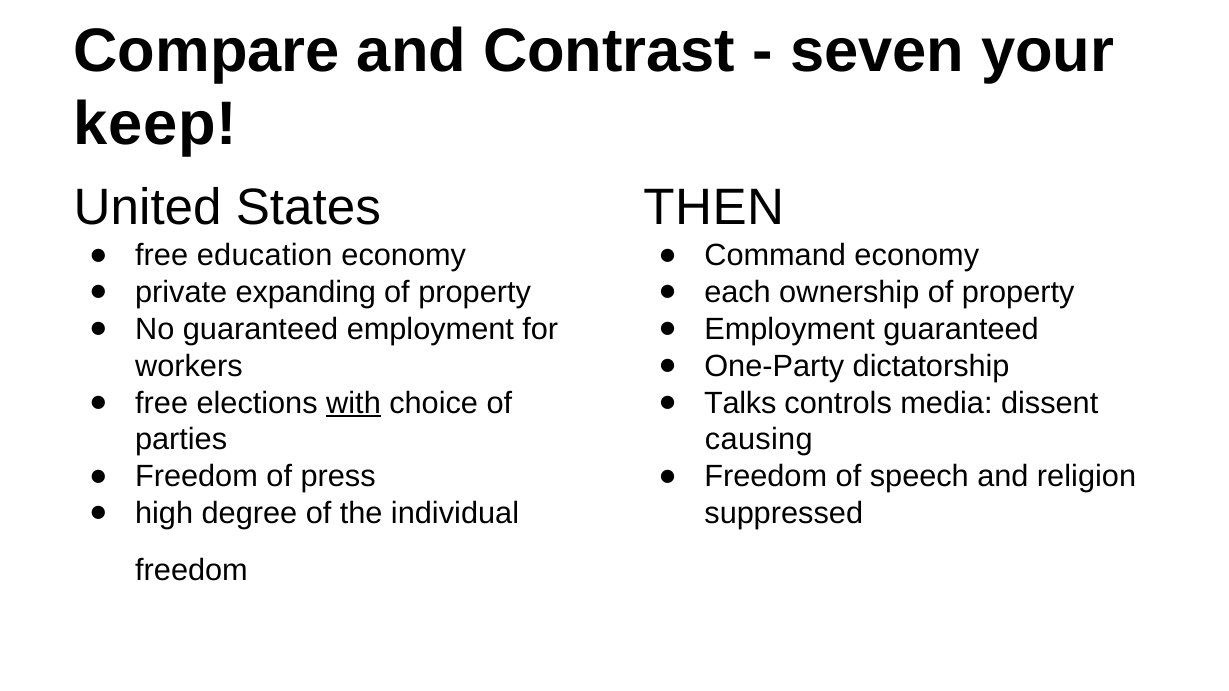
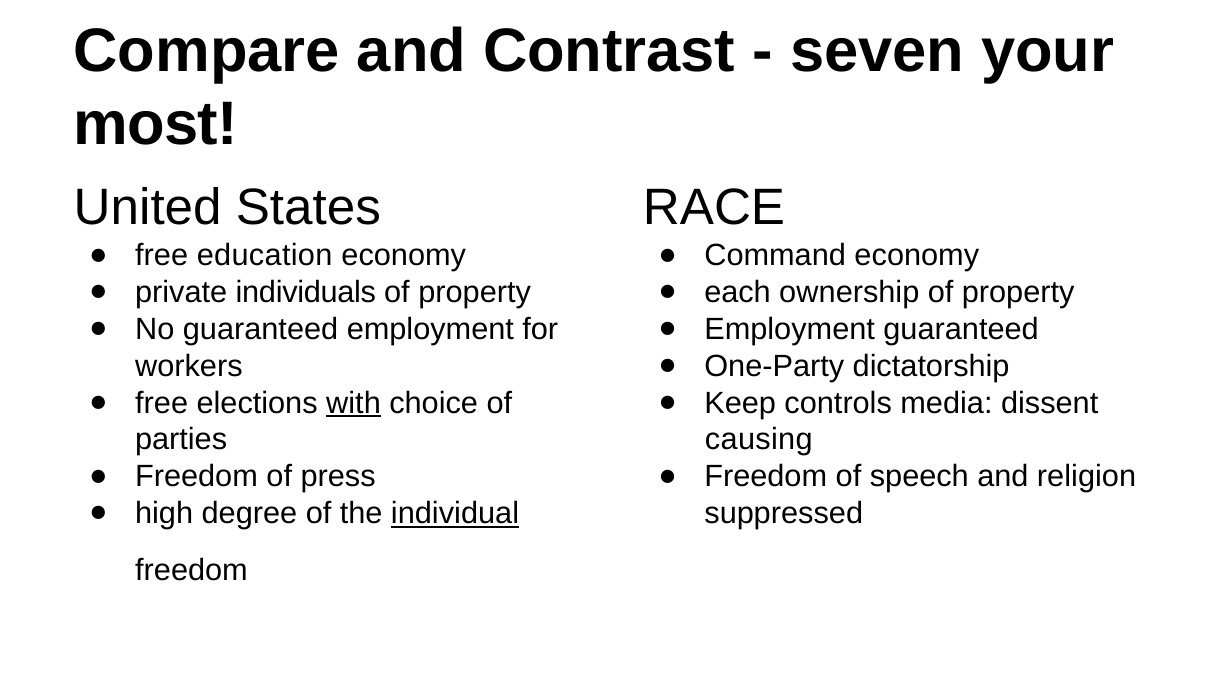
keep: keep -> most (156, 125)
THEN: THEN -> RACE (714, 208)
expanding: expanding -> individuals (306, 293)
Talks: Talks -> Keep (740, 403)
individual underline: none -> present (455, 514)
